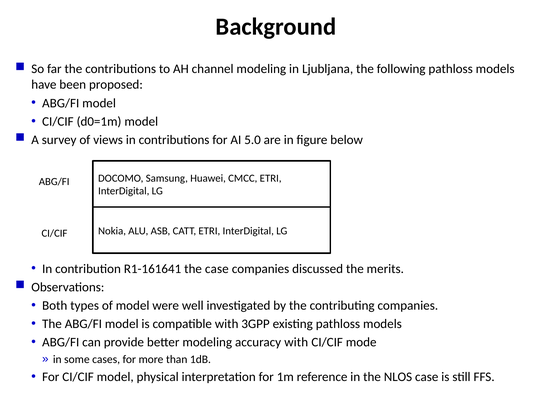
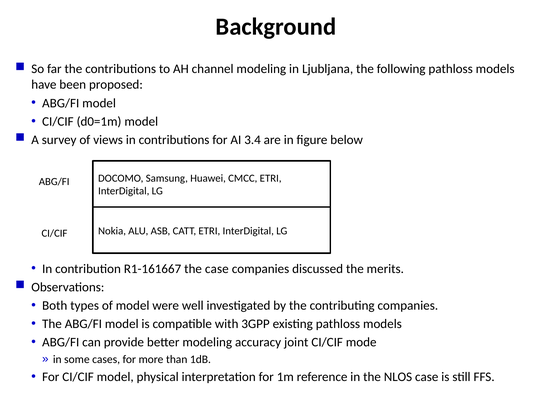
5.0: 5.0 -> 3.4 (253, 140)
R1-161641: R1-161641 -> R1-161667 (153, 269)
accuracy with: with -> joint (296, 342)
